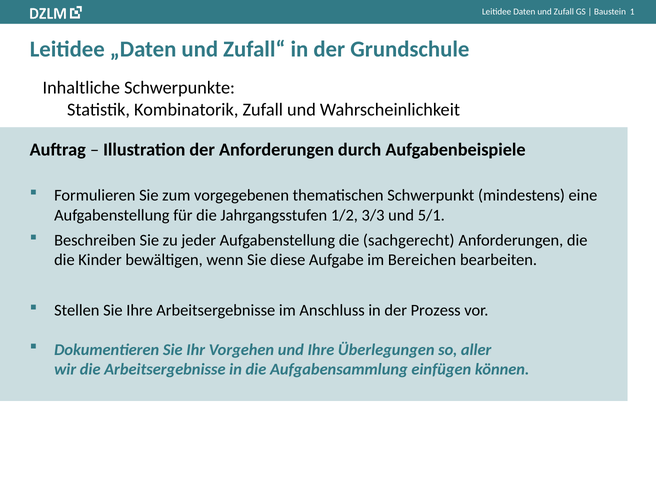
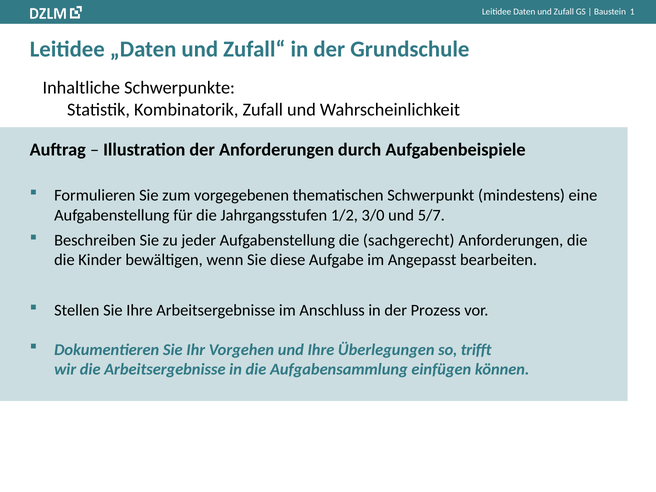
3/3: 3/3 -> 3/0 (373, 215)
5/1: 5/1 -> 5/7 (431, 215)
Bereichen: Bereichen -> Angepasst (422, 260)
aller: aller -> trifft (476, 350)
